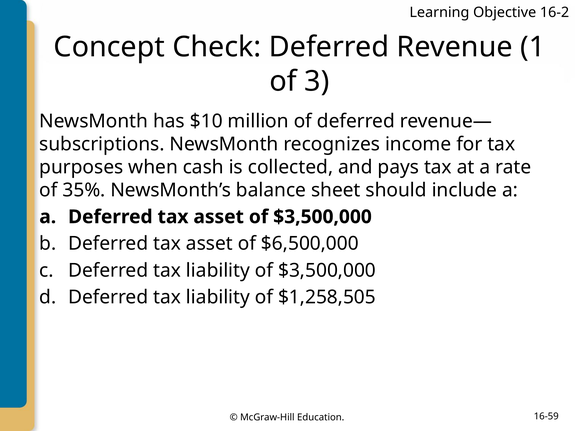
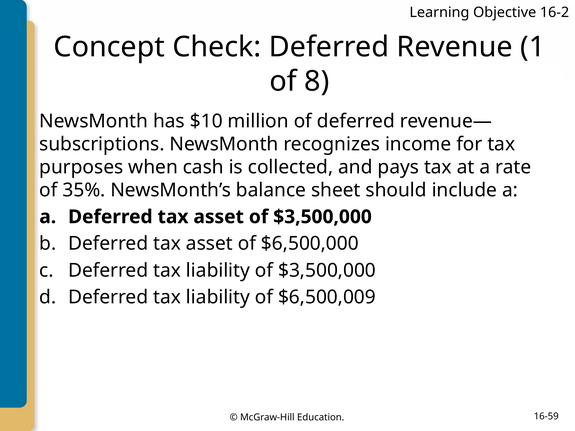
3: 3 -> 8 (317, 82)
$1,258,505: $1,258,505 -> $6,500,009 (327, 297)
